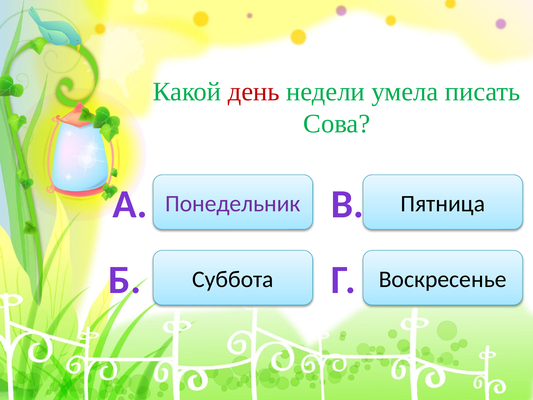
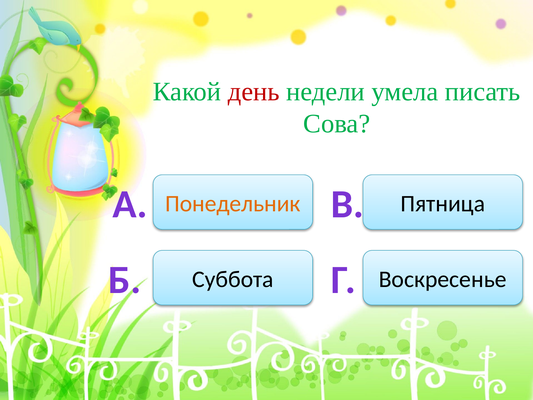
Понедельник colour: purple -> orange (233, 204)
